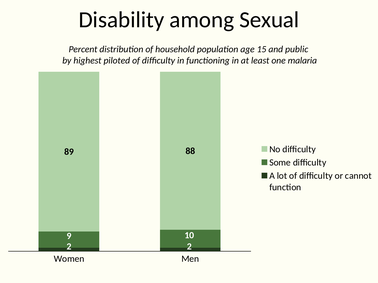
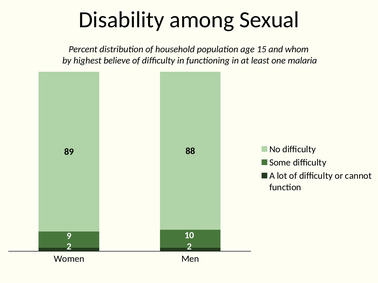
public: public -> whom (297, 49)
piloted: piloted -> believe (117, 61)
